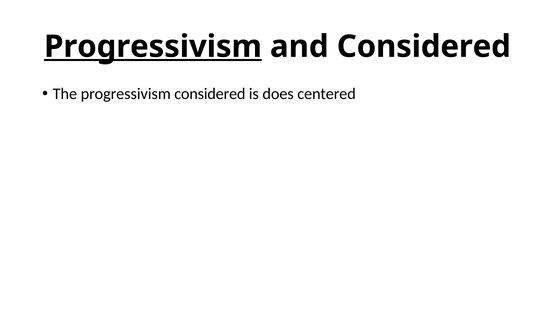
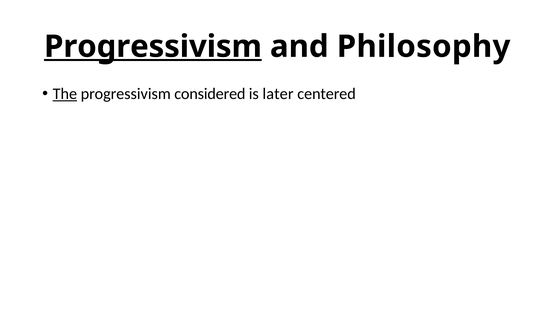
and Considered: Considered -> Philosophy (424, 47)
The underline: none -> present (65, 94)
does: does -> later (278, 94)
